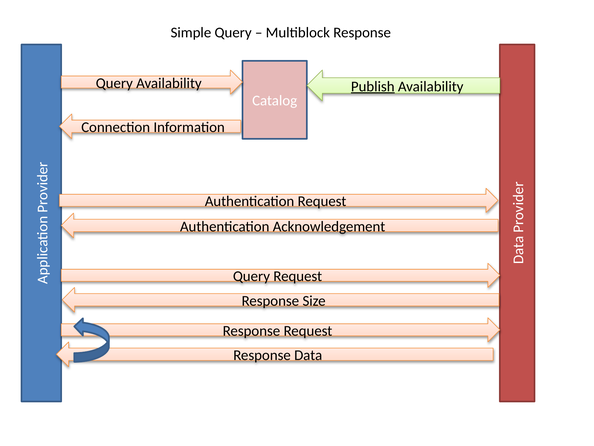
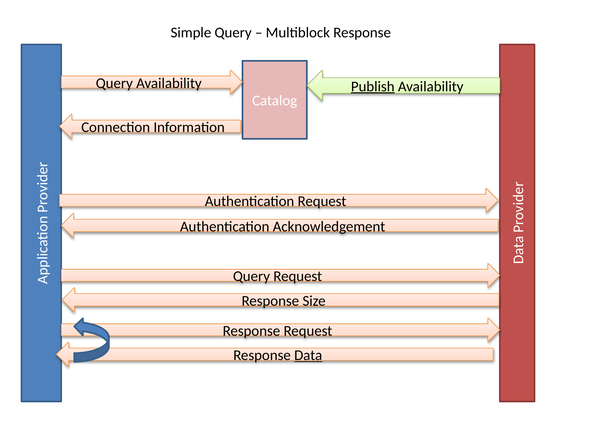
Data underline: none -> present (308, 355)
